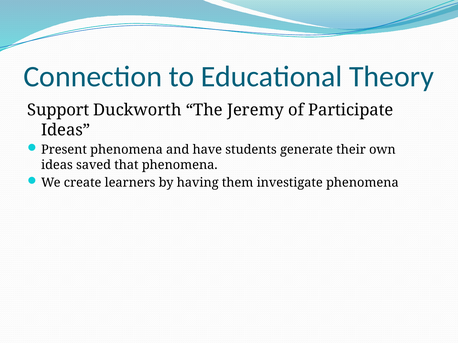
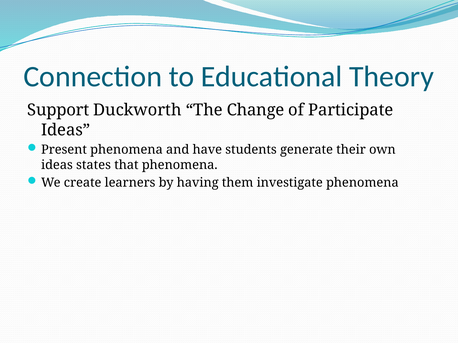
Jeremy: Jeremy -> Change (256, 110)
saved: saved -> states (94, 165)
